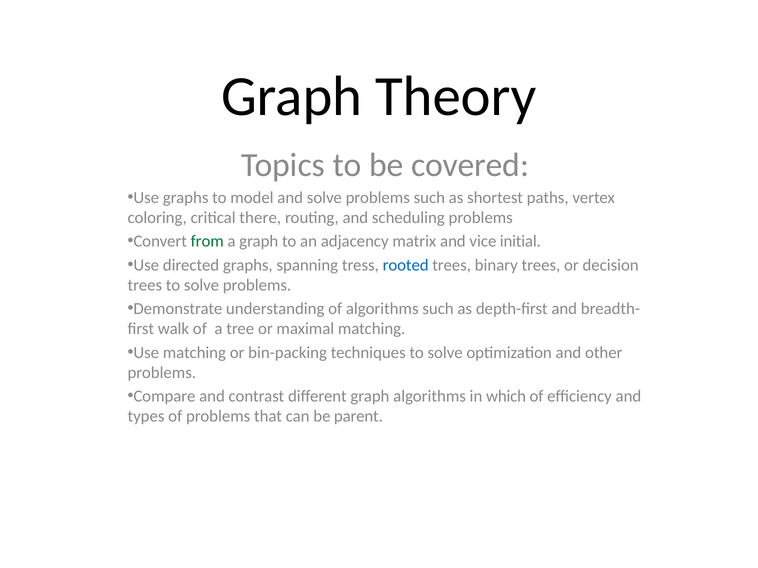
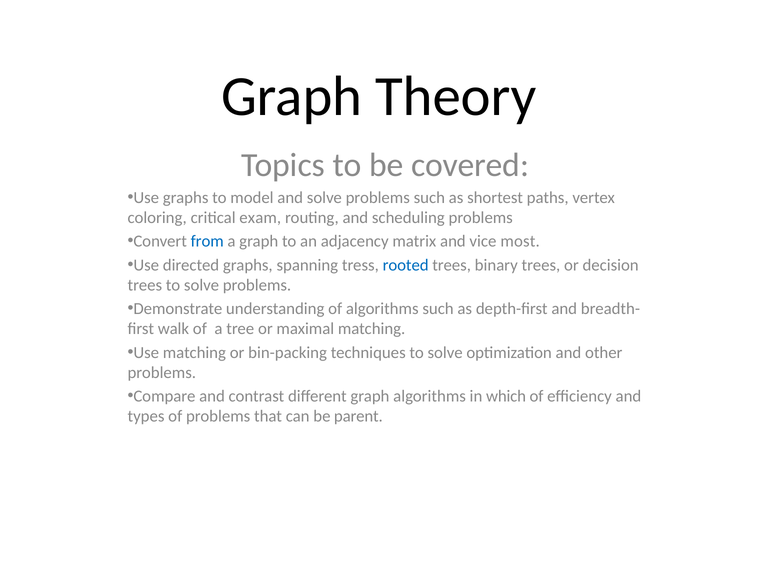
there: there -> exam (260, 218)
from colour: green -> blue (207, 242)
initial: initial -> most (520, 242)
